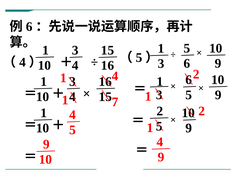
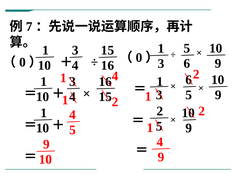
6: 6 -> 7 (29, 27)
5: 5 -> 0 (139, 58)
4: 4 -> 0 (22, 62)
7: 7 -> 2 (115, 102)
